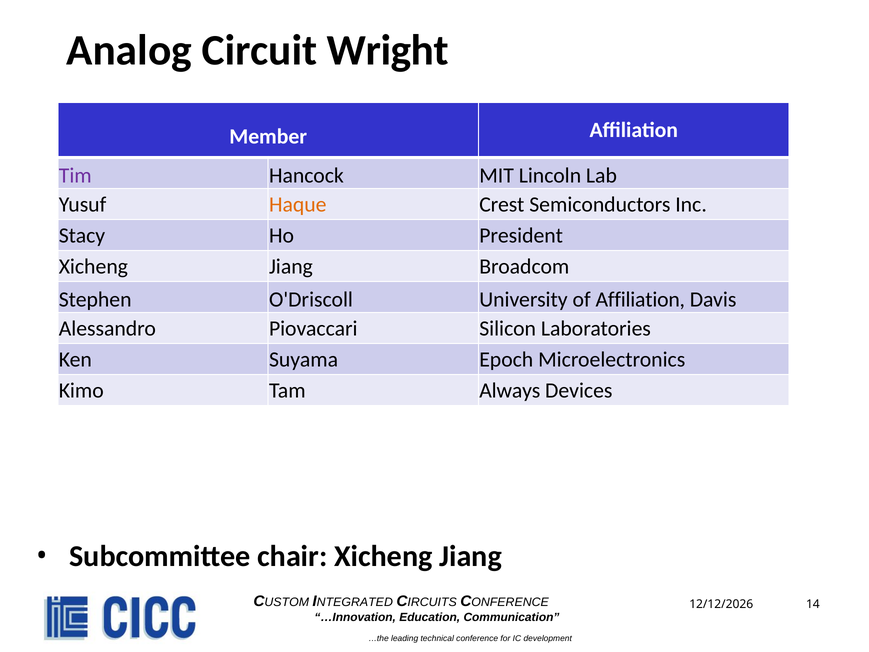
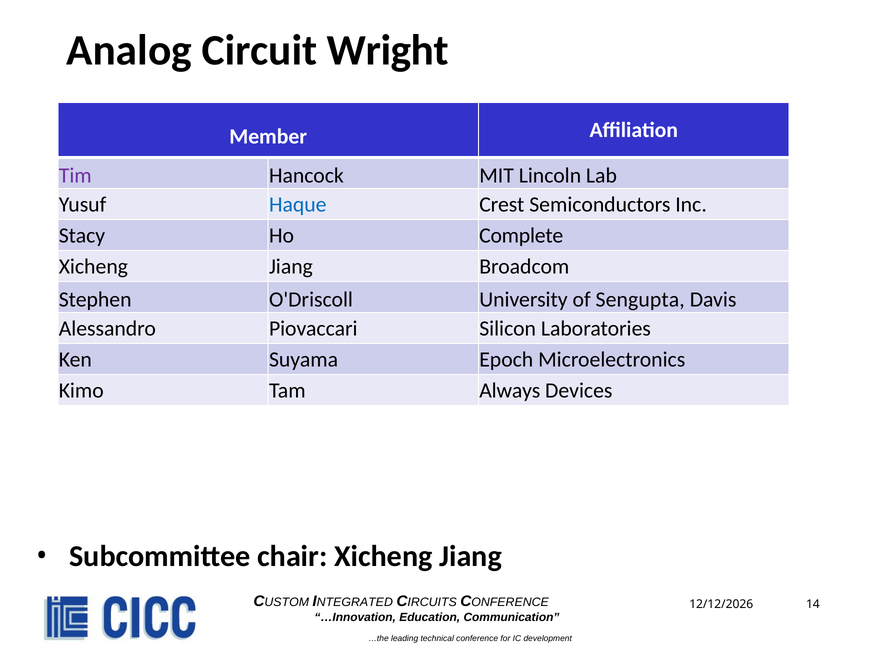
Haque colour: orange -> blue (298, 205)
President: President -> Complete (521, 236)
of Affiliation: Affiliation -> Sengupta (640, 299)
